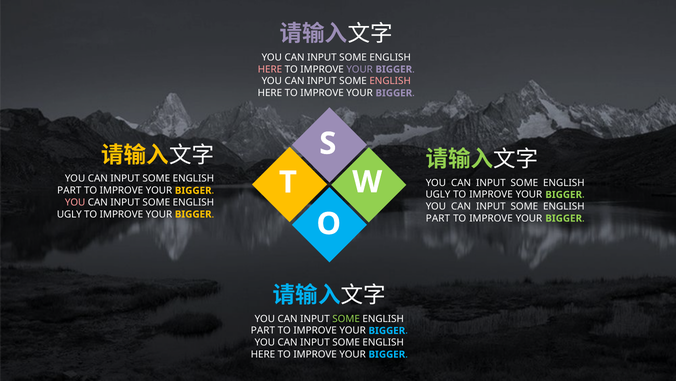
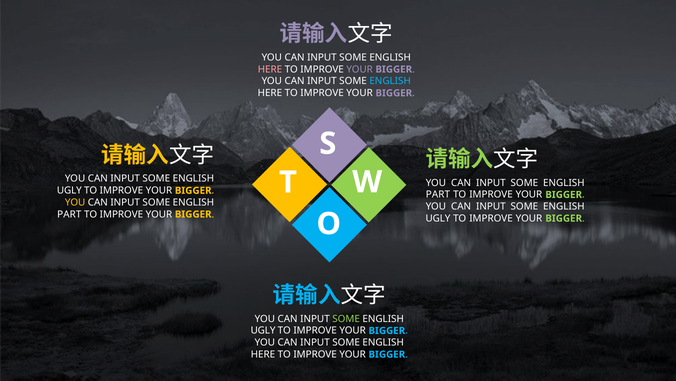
ENGLISH colour: pink -> light blue (390, 81)
PART: PART -> UGLY (69, 190)
UGLY: UGLY -> PART (438, 194)
YOU colour: pink -> yellow (75, 202)
UGLY: UGLY -> PART (69, 214)
PART: PART -> UGLY (438, 218)
PART: PART -> UGLY (263, 330)
